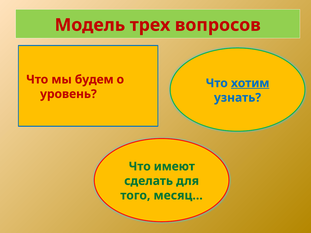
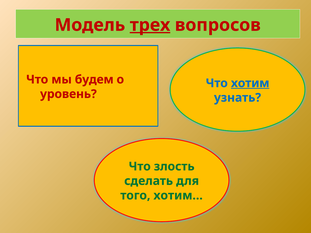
трех underline: none -> present (150, 25)
имеют: имеют -> злость (174, 167)
месяц…: месяц… -> хотим… (178, 196)
